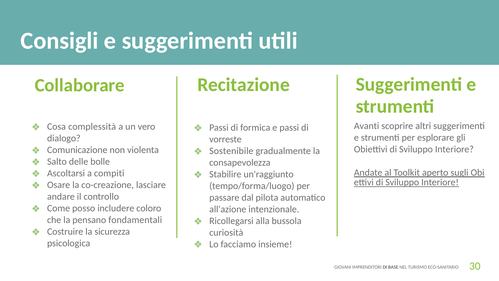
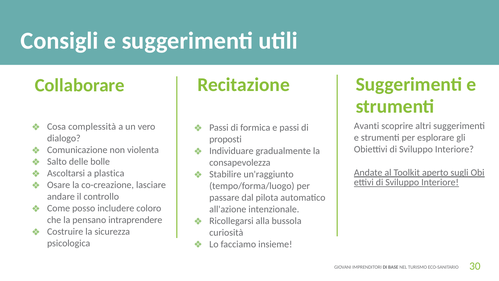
vorreste: vorreste -> proposti (225, 139)
Sostenibile: Sostenibile -> Individuare (231, 151)
compiti: compiti -> plastica (109, 173)
fondamentali: fondamentali -> intraprendere (135, 220)
